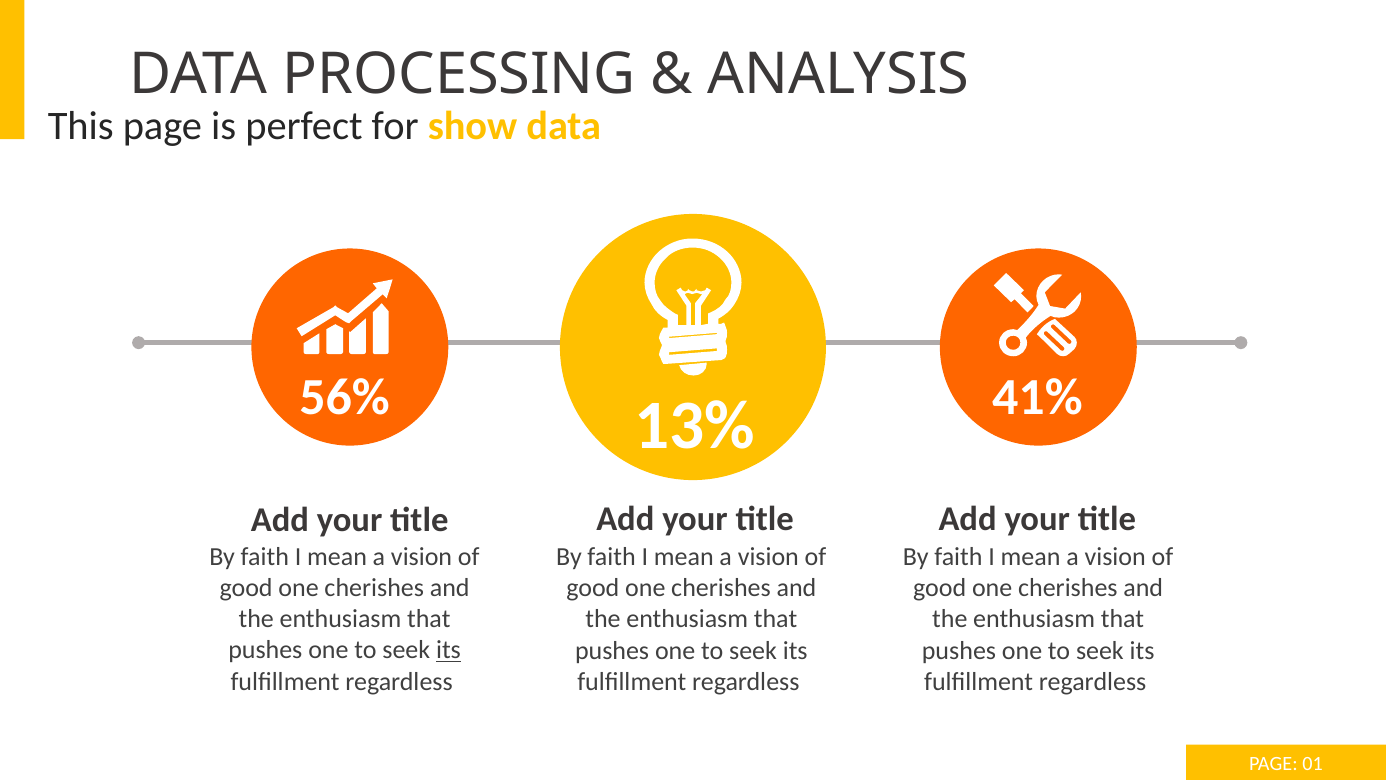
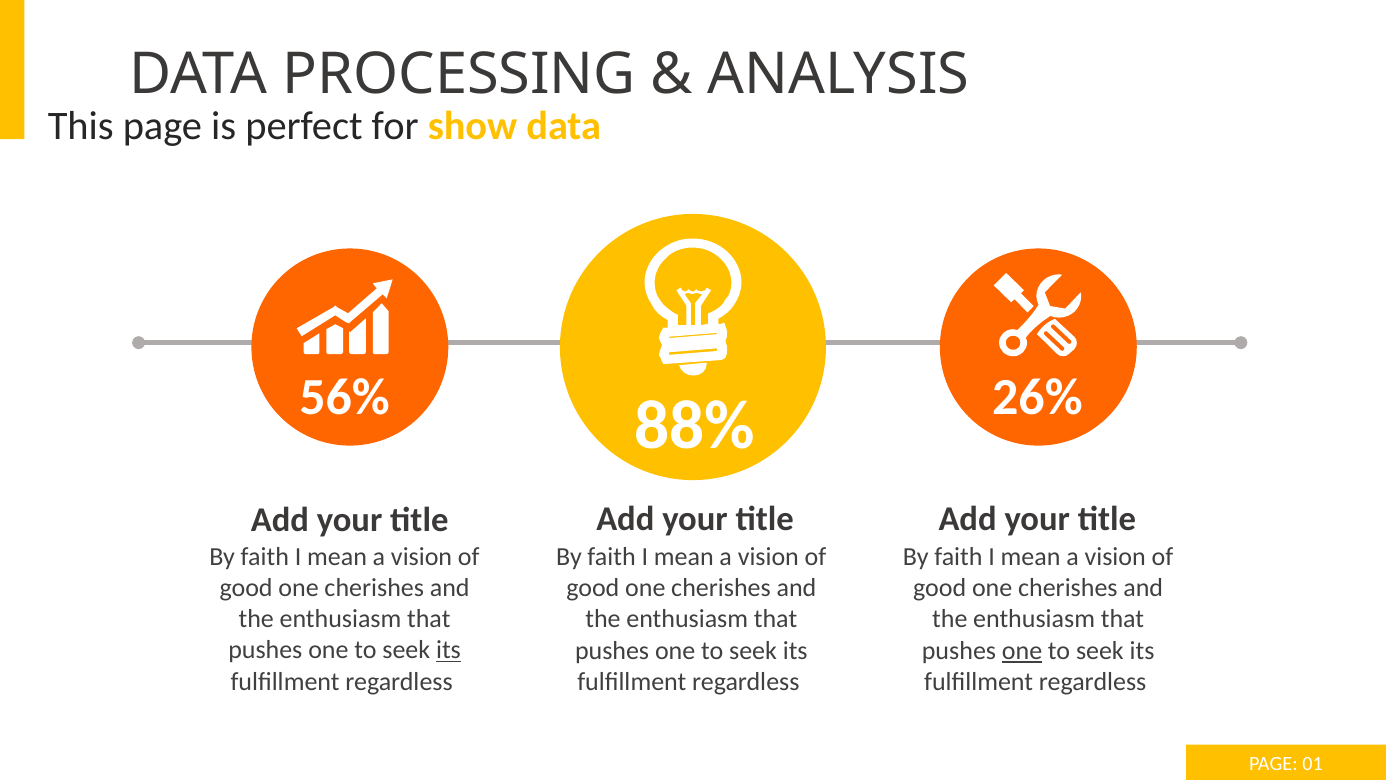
41%: 41% -> 26% (1037, 397)
13%: 13% -> 88% (695, 426)
one underline: none -> present (1022, 650)
